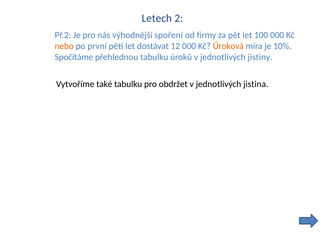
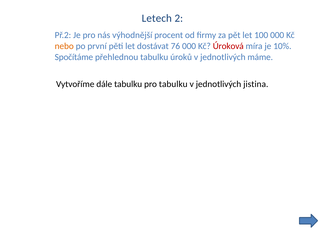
spoření: spoření -> procent (169, 35)
12: 12 -> 76 (175, 46)
Úroková colour: orange -> red (228, 46)
jistiny: jistiny -> máme (260, 57)
také: také -> dále (104, 84)
pro obdržet: obdržet -> tabulku (173, 84)
